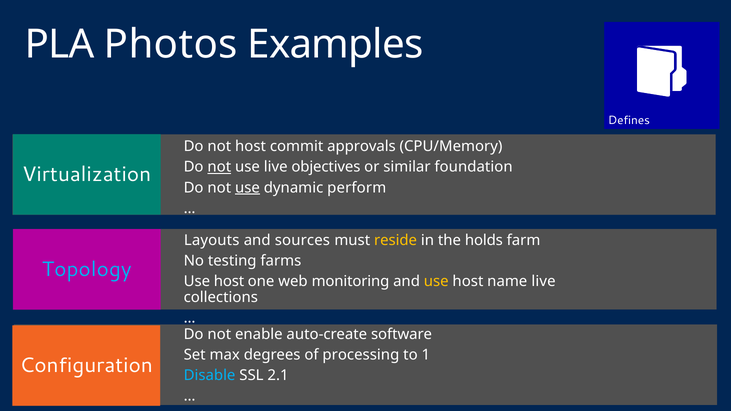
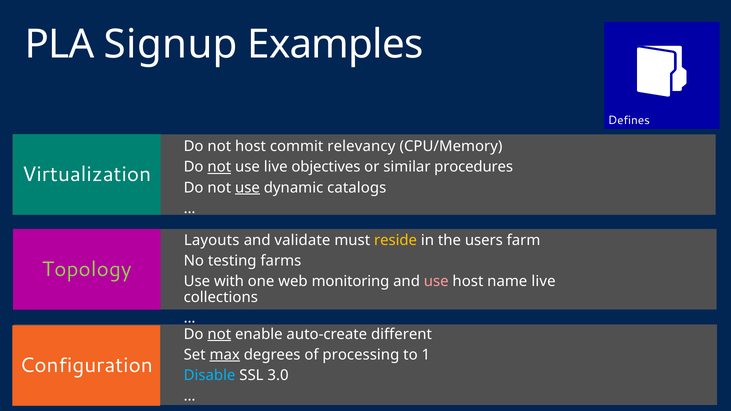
Photos: Photos -> Signup (171, 44)
approvals: approvals -> relevancy (361, 146)
foundation: foundation -> procedures (474, 167)
perform: perform -> catalogs (357, 188)
sources: sources -> validate (302, 240)
holds: holds -> users (484, 240)
Topology colour: light blue -> light green (87, 269)
host: host -> with (229, 281)
use colour: yellow -> pink (436, 281)
not underline: none -> present (219, 334)
software: software -> different (402, 334)
max underline: none -> present (225, 355)
2.1: 2.1 -> 3.0 (278, 375)
